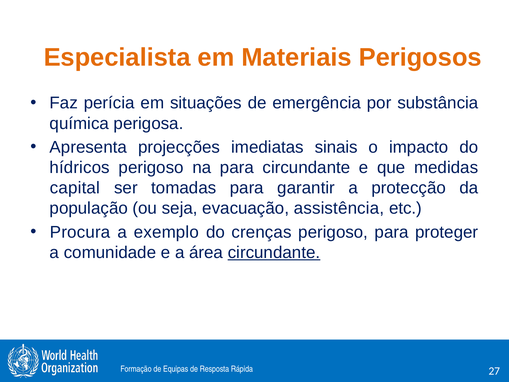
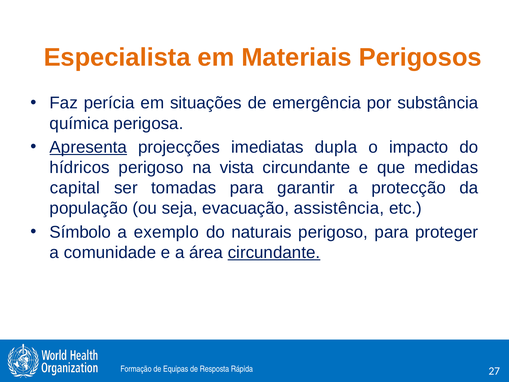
Apresenta underline: none -> present (88, 147)
sinais: sinais -> dupla (336, 147)
na para: para -> vista (237, 167)
Procura: Procura -> Símbolo (80, 232)
crenças: crenças -> naturais (262, 232)
